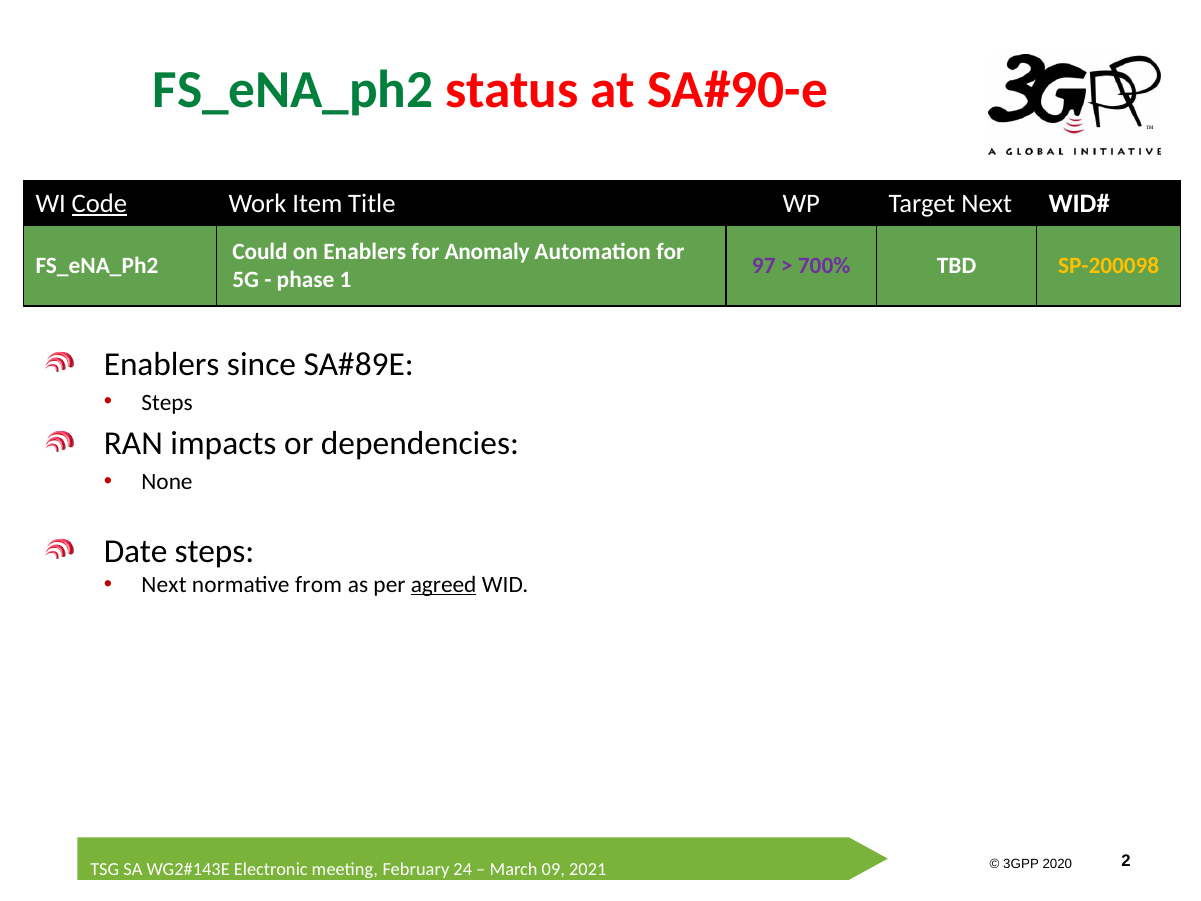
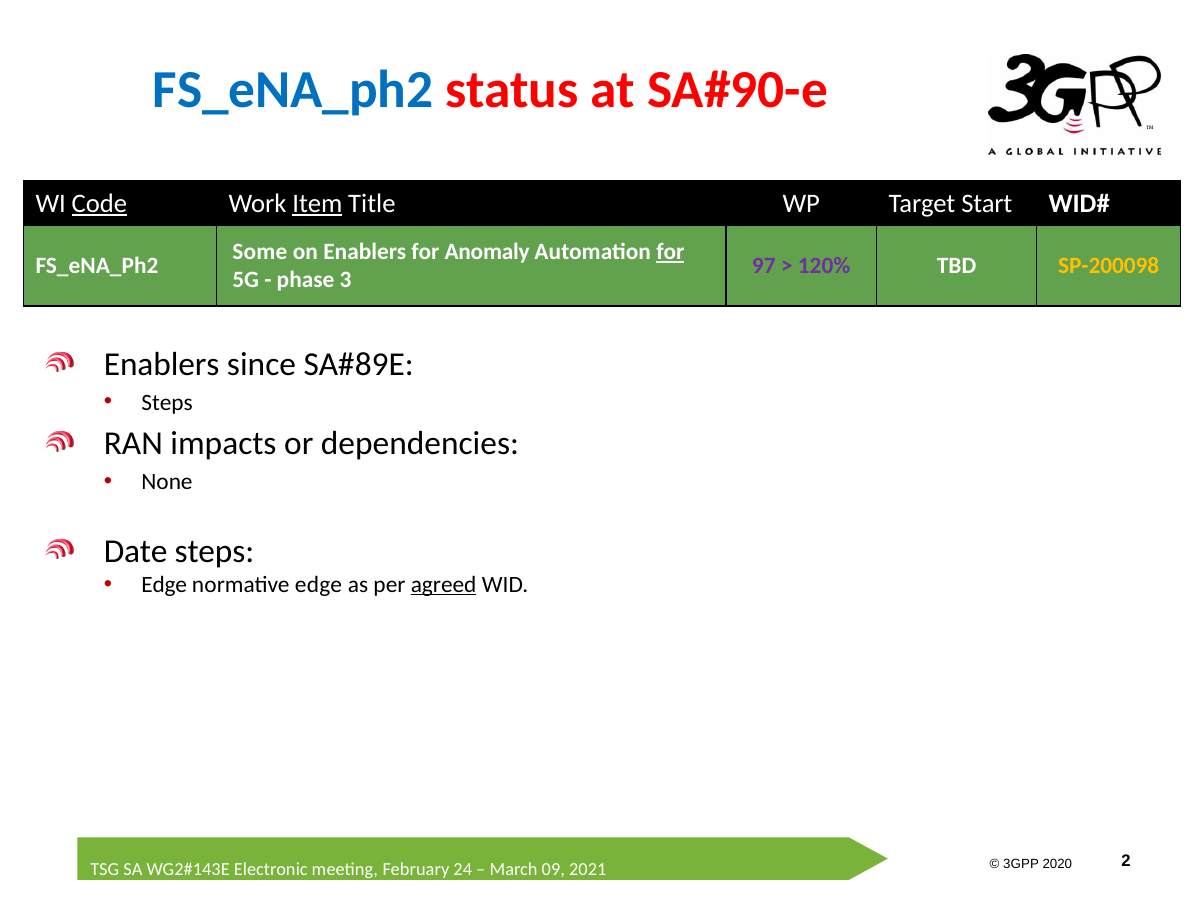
FS_eNA_ph2 colour: green -> blue (293, 90)
Item underline: none -> present (317, 203)
Target Next: Next -> Start (987, 203)
Could: Could -> Some (260, 252)
for underline: none -> present (670, 252)
700%: 700% -> 120% (824, 266)
1: 1 -> 3 (346, 280)
Next: Next -> Edge (164, 585)
normative from: from -> edge (319, 585)
